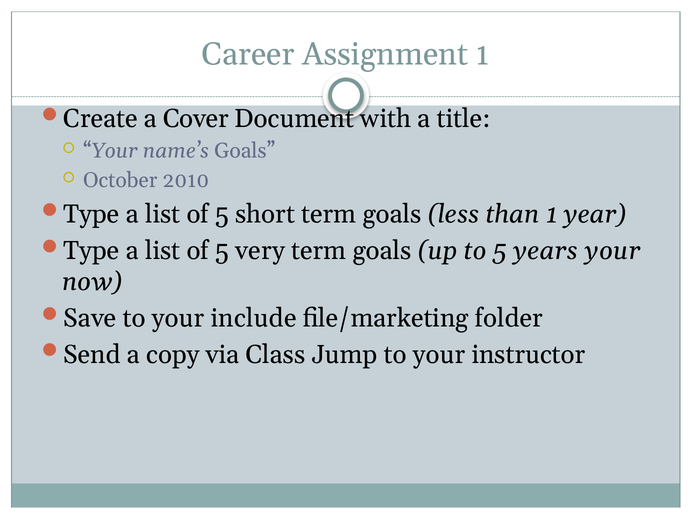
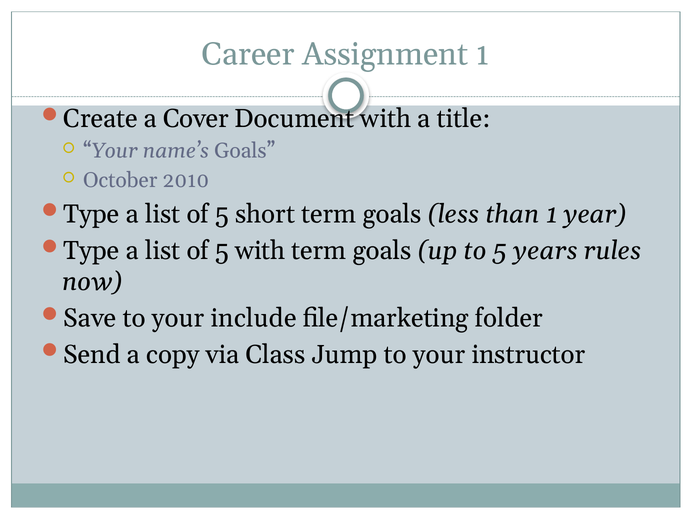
5 very: very -> with (260, 251)
years your: your -> rules (613, 251)
